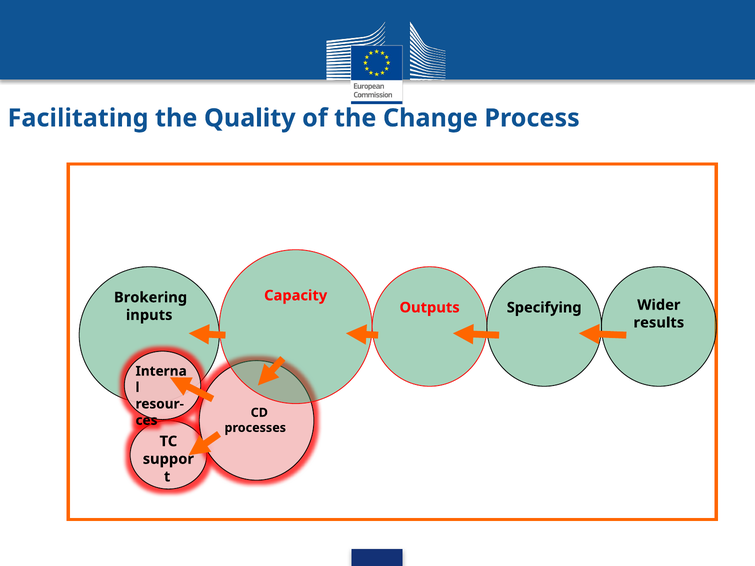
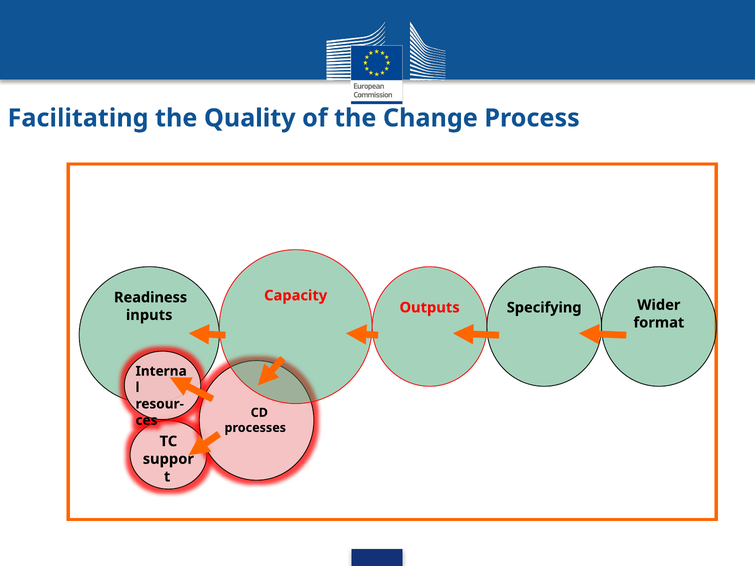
Brokering: Brokering -> Readiness (151, 298)
results: results -> format (659, 323)
